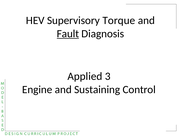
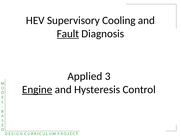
Torque: Torque -> Cooling (119, 20)
Engine underline: none -> present (37, 89)
Sustaining: Sustaining -> Hysteresis (97, 89)
